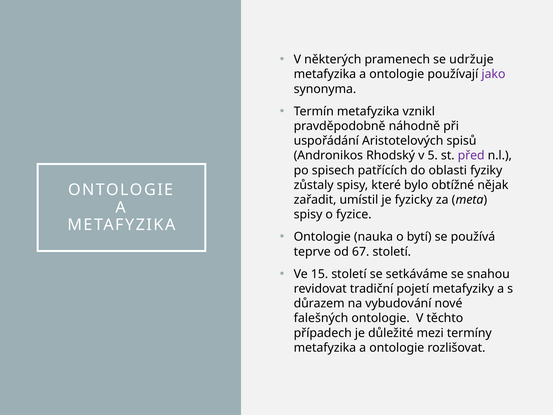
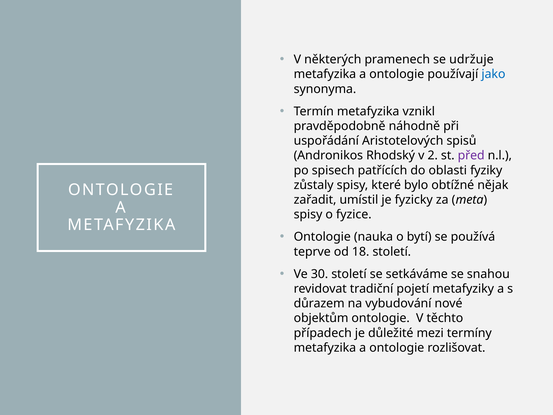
jako colour: purple -> blue (493, 74)
5: 5 -> 2 (433, 155)
67: 67 -> 18 (361, 251)
15: 15 -> 30 (320, 274)
falešných: falešných -> objektům (321, 318)
